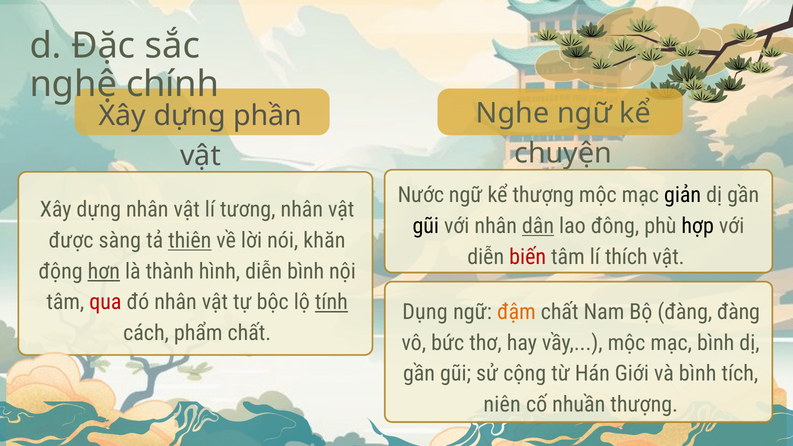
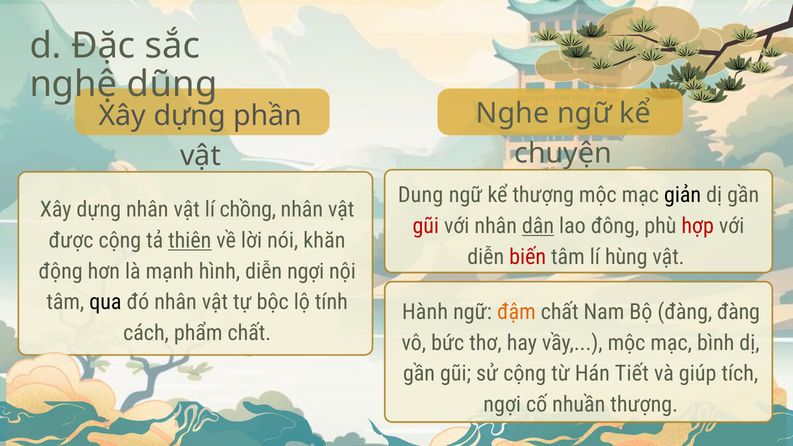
chính: chính -> dũng (172, 84)
Nước: Nước -> Dung (421, 195)
tương: tương -> chồng (248, 210)
gũi colour: black -> red (426, 226)
hợp colour: black -> red (698, 226)
được sàng: sàng -> cộng (120, 241)
thích: thích -> hùng (626, 257)
hơn underline: present -> none (104, 271)
thành: thành -> mạnh (170, 271)
diễn bình: bình -> ngợi (306, 271)
qua colour: red -> black (105, 302)
tính underline: present -> none (331, 302)
Dụng: Dụng -> Hành (425, 312)
Giới: Giới -> Tiết (632, 374)
và bình: bình -> giúp (698, 374)
niên: niên -> ngợi (502, 404)
